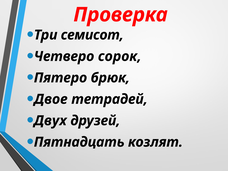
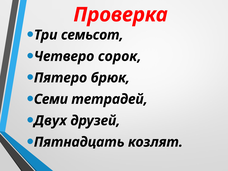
семисот: семисот -> семьсот (92, 35)
Двое: Двое -> Семи (51, 99)
